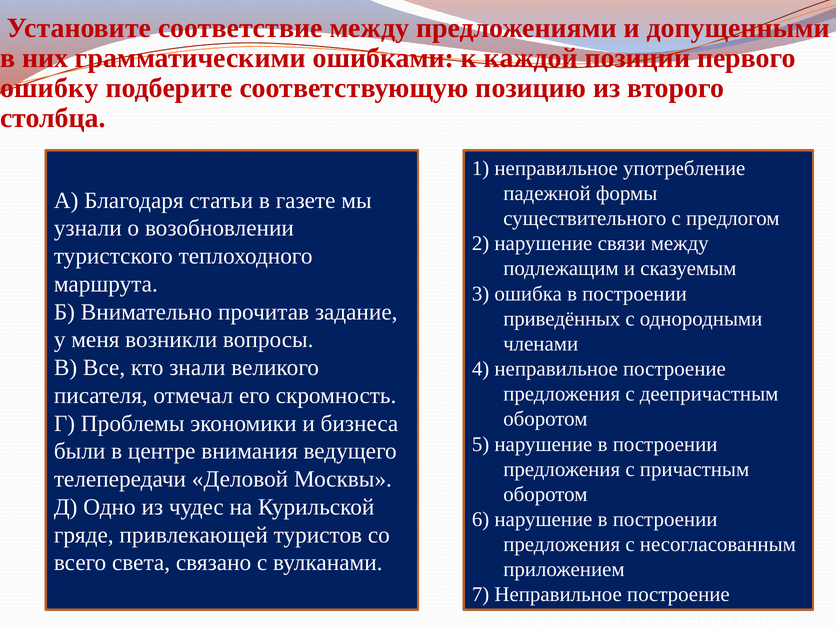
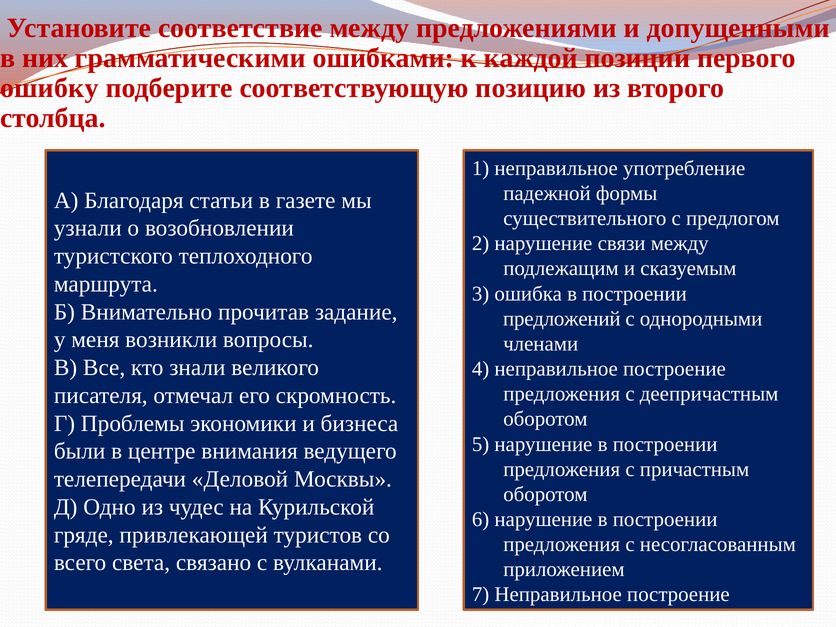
приведённых: приведённых -> предложений (562, 319)
